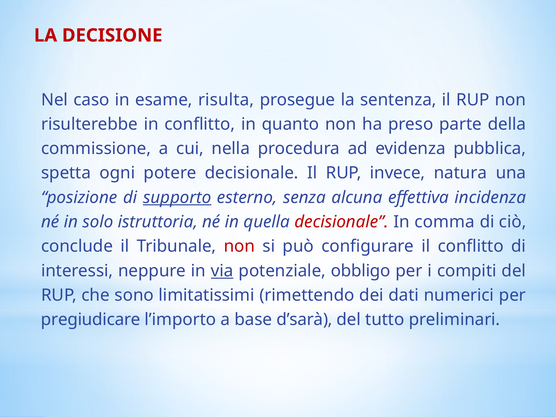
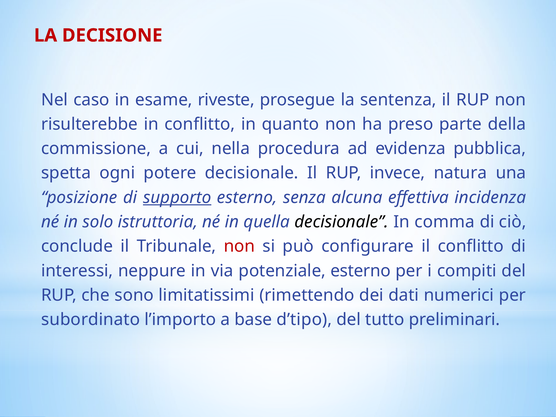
risulta: risulta -> riveste (226, 100)
decisionale colour: red -> black (342, 222)
via underline: present -> none (222, 271)
potenziale obbligo: obbligo -> esterno (361, 271)
pregiudicare: pregiudicare -> subordinato (91, 320)
d’sarà: d’sarà -> d’tipo (304, 320)
